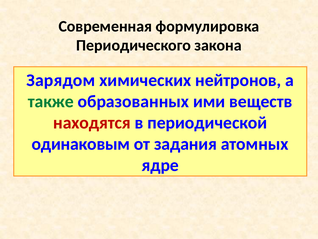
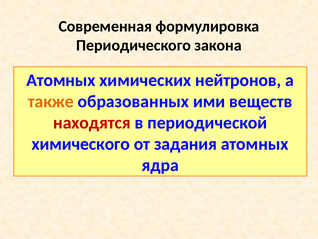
Зарядом: Зарядом -> Атомных (61, 80)
также colour: green -> orange (51, 101)
одинаковым: одинаковым -> химического (81, 144)
ядре: ядре -> ядра (160, 165)
